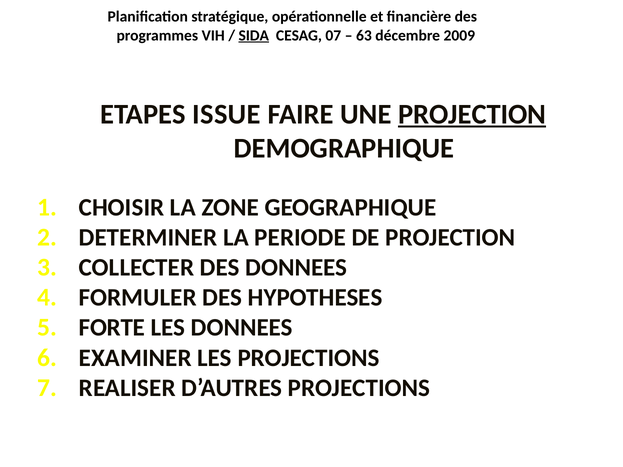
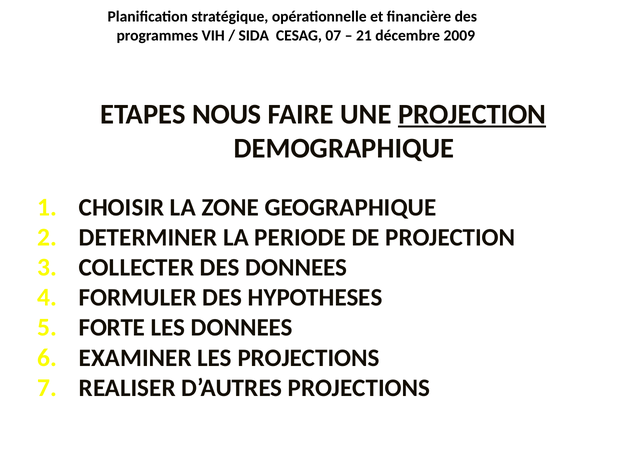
SIDA underline: present -> none (254, 36)
63: 63 -> 21 (364, 36)
ISSUE: ISSUE -> NOUS (227, 114)
